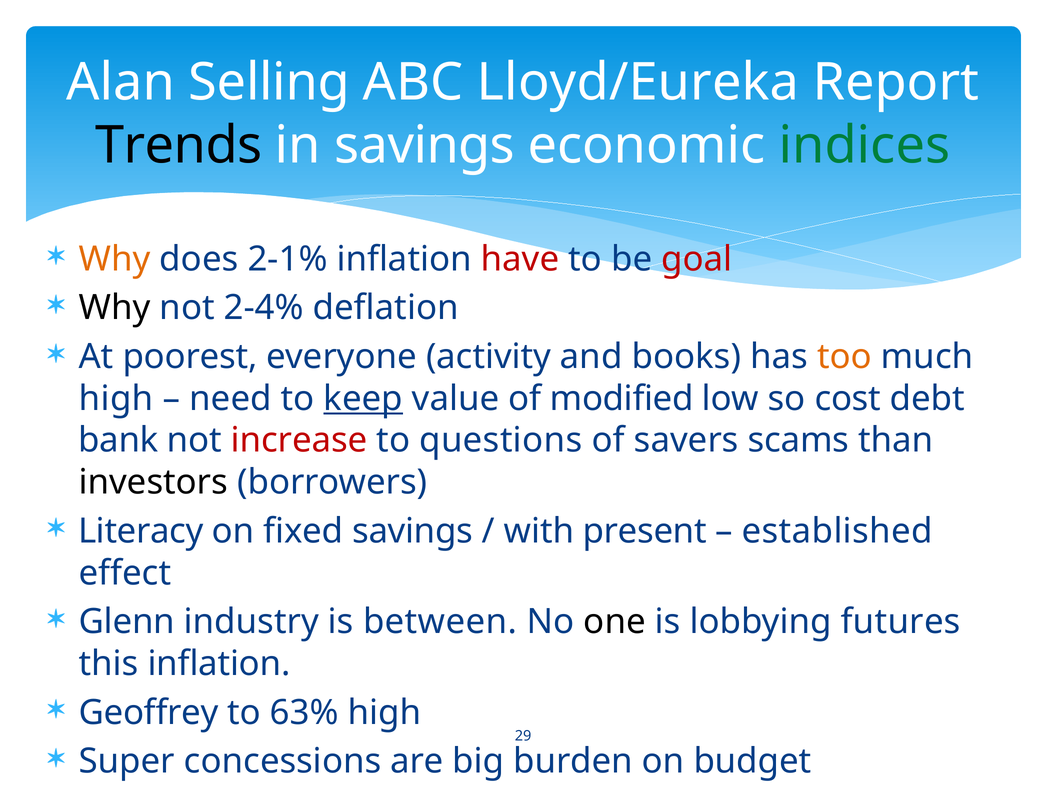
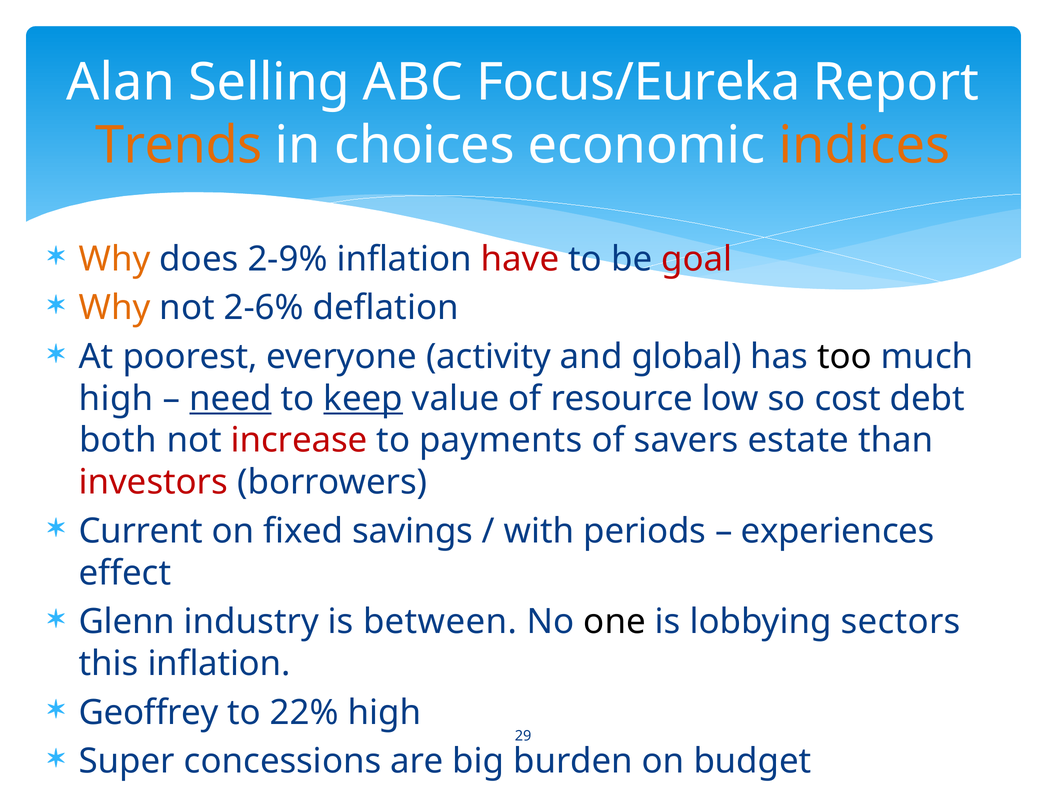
Lloyd/Eureka: Lloyd/Eureka -> Focus/Eureka (638, 83)
Trends colour: black -> orange (179, 145)
in savings: savings -> choices (424, 145)
indices colour: green -> orange (865, 145)
2-1%: 2-1% -> 2-9% (288, 259)
Why colour: black -> orange (115, 308)
2-4%: 2-4% -> 2-6% (264, 308)
books: books -> global (687, 356)
too colour: orange -> black (844, 356)
need underline: none -> present (231, 398)
modified: modified -> resource (622, 398)
bank: bank -> both (118, 440)
questions: questions -> payments (501, 440)
scams: scams -> estate (798, 440)
investors colour: black -> red (153, 482)
Literacy: Literacy -> Current (141, 531)
present: present -> periods (645, 531)
established: established -> experiences (838, 531)
futures: futures -> sectors (901, 621)
63%: 63% -> 22% (304, 712)
